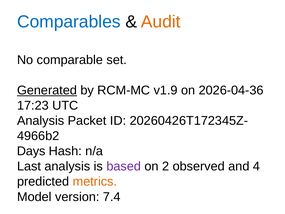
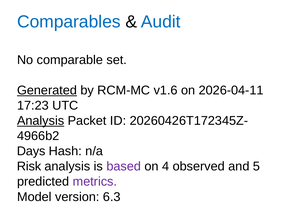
Audit colour: orange -> blue (161, 22)
v1.9: v1.9 -> v1.6 (166, 90)
2026-04-36: 2026-04-36 -> 2026-04-11 (231, 90)
Analysis underline: none -> present (41, 121)
Last: Last -> Risk (29, 166)
2: 2 -> 4 (166, 166)
4: 4 -> 5 (257, 166)
metrics colour: orange -> purple (95, 181)
7.4: 7.4 -> 6.3 (112, 197)
